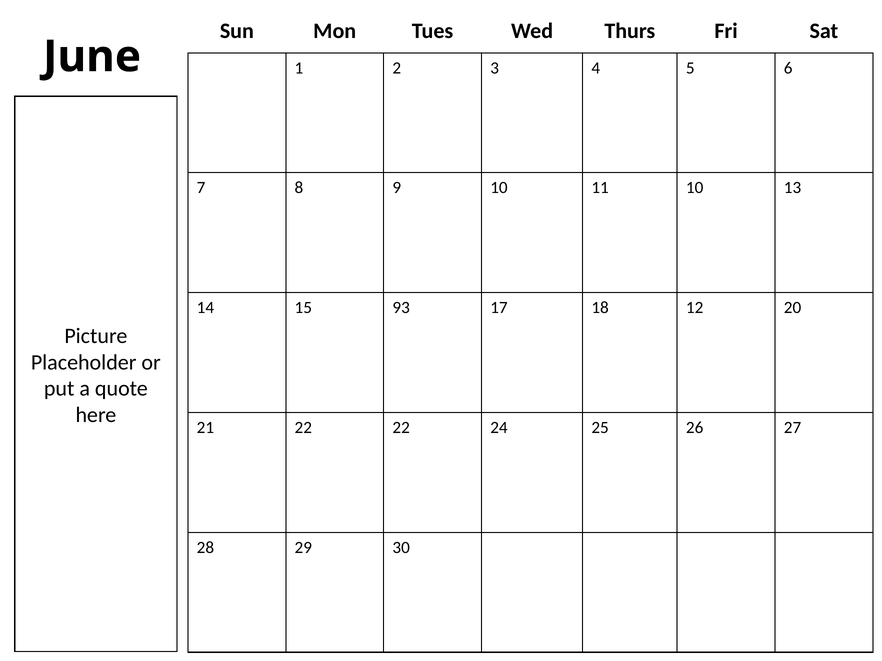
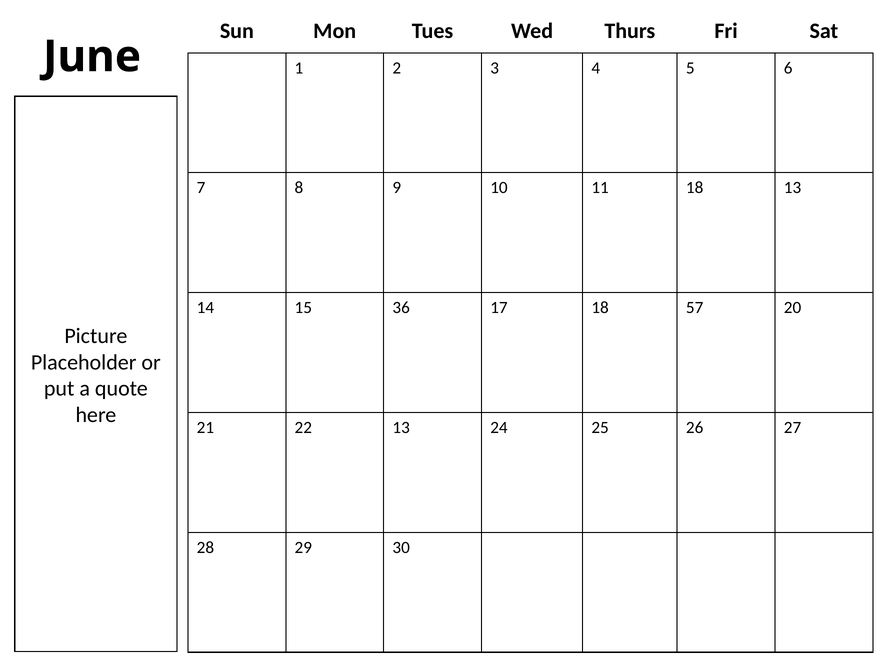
11 10: 10 -> 18 (695, 188)
93: 93 -> 36 (401, 308)
12: 12 -> 57 (695, 308)
22 22: 22 -> 13 (401, 428)
